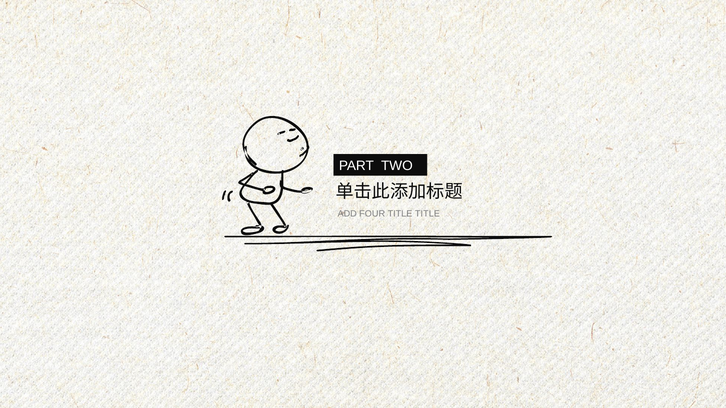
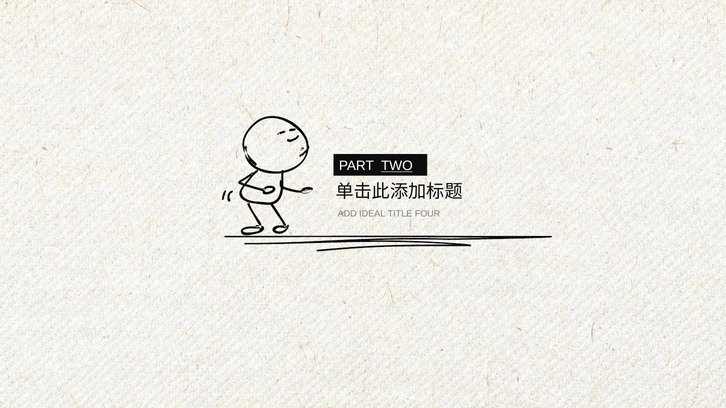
TWO underline: none -> present (397, 166)
FOUR: FOUR -> IDEAL (372, 214)
TITLE TITLE: TITLE -> FOUR (428, 214)
